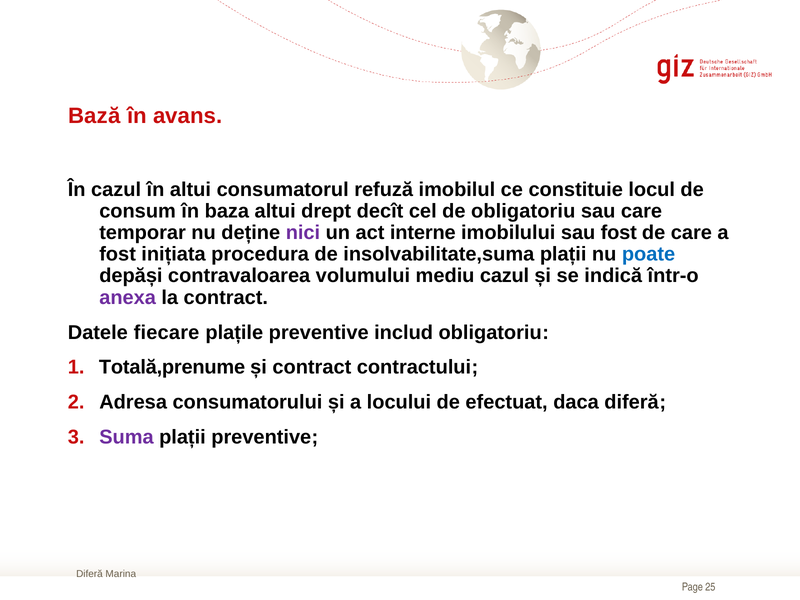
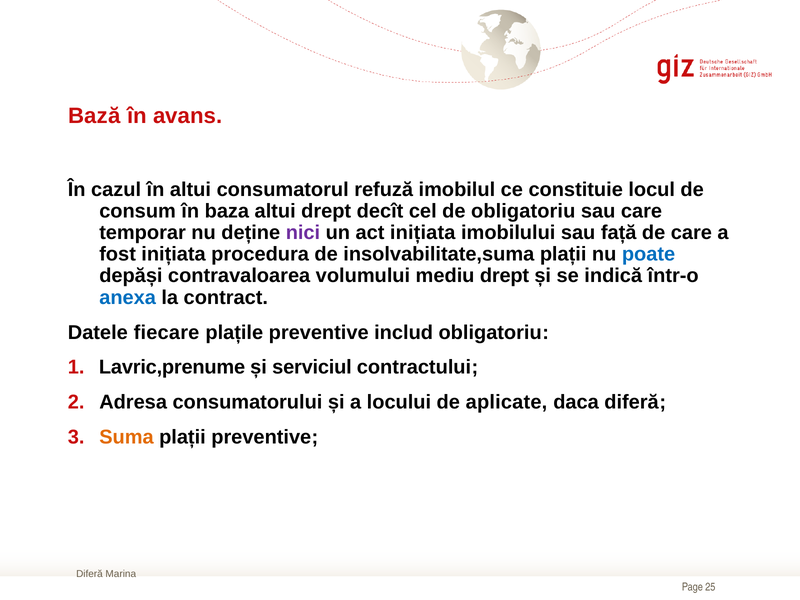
act interne: interne -> inițiata (423, 233)
sau fost: fost -> față (619, 233)
mediu cazul: cazul -> drept (505, 276)
anexa colour: purple -> blue (128, 297)
Totală,prenume: Totală,prenume -> Lavric,prenume (172, 367)
și contract: contract -> serviciul (312, 367)
efectuat: efectuat -> aplicate (506, 402)
Suma colour: purple -> orange (126, 437)
